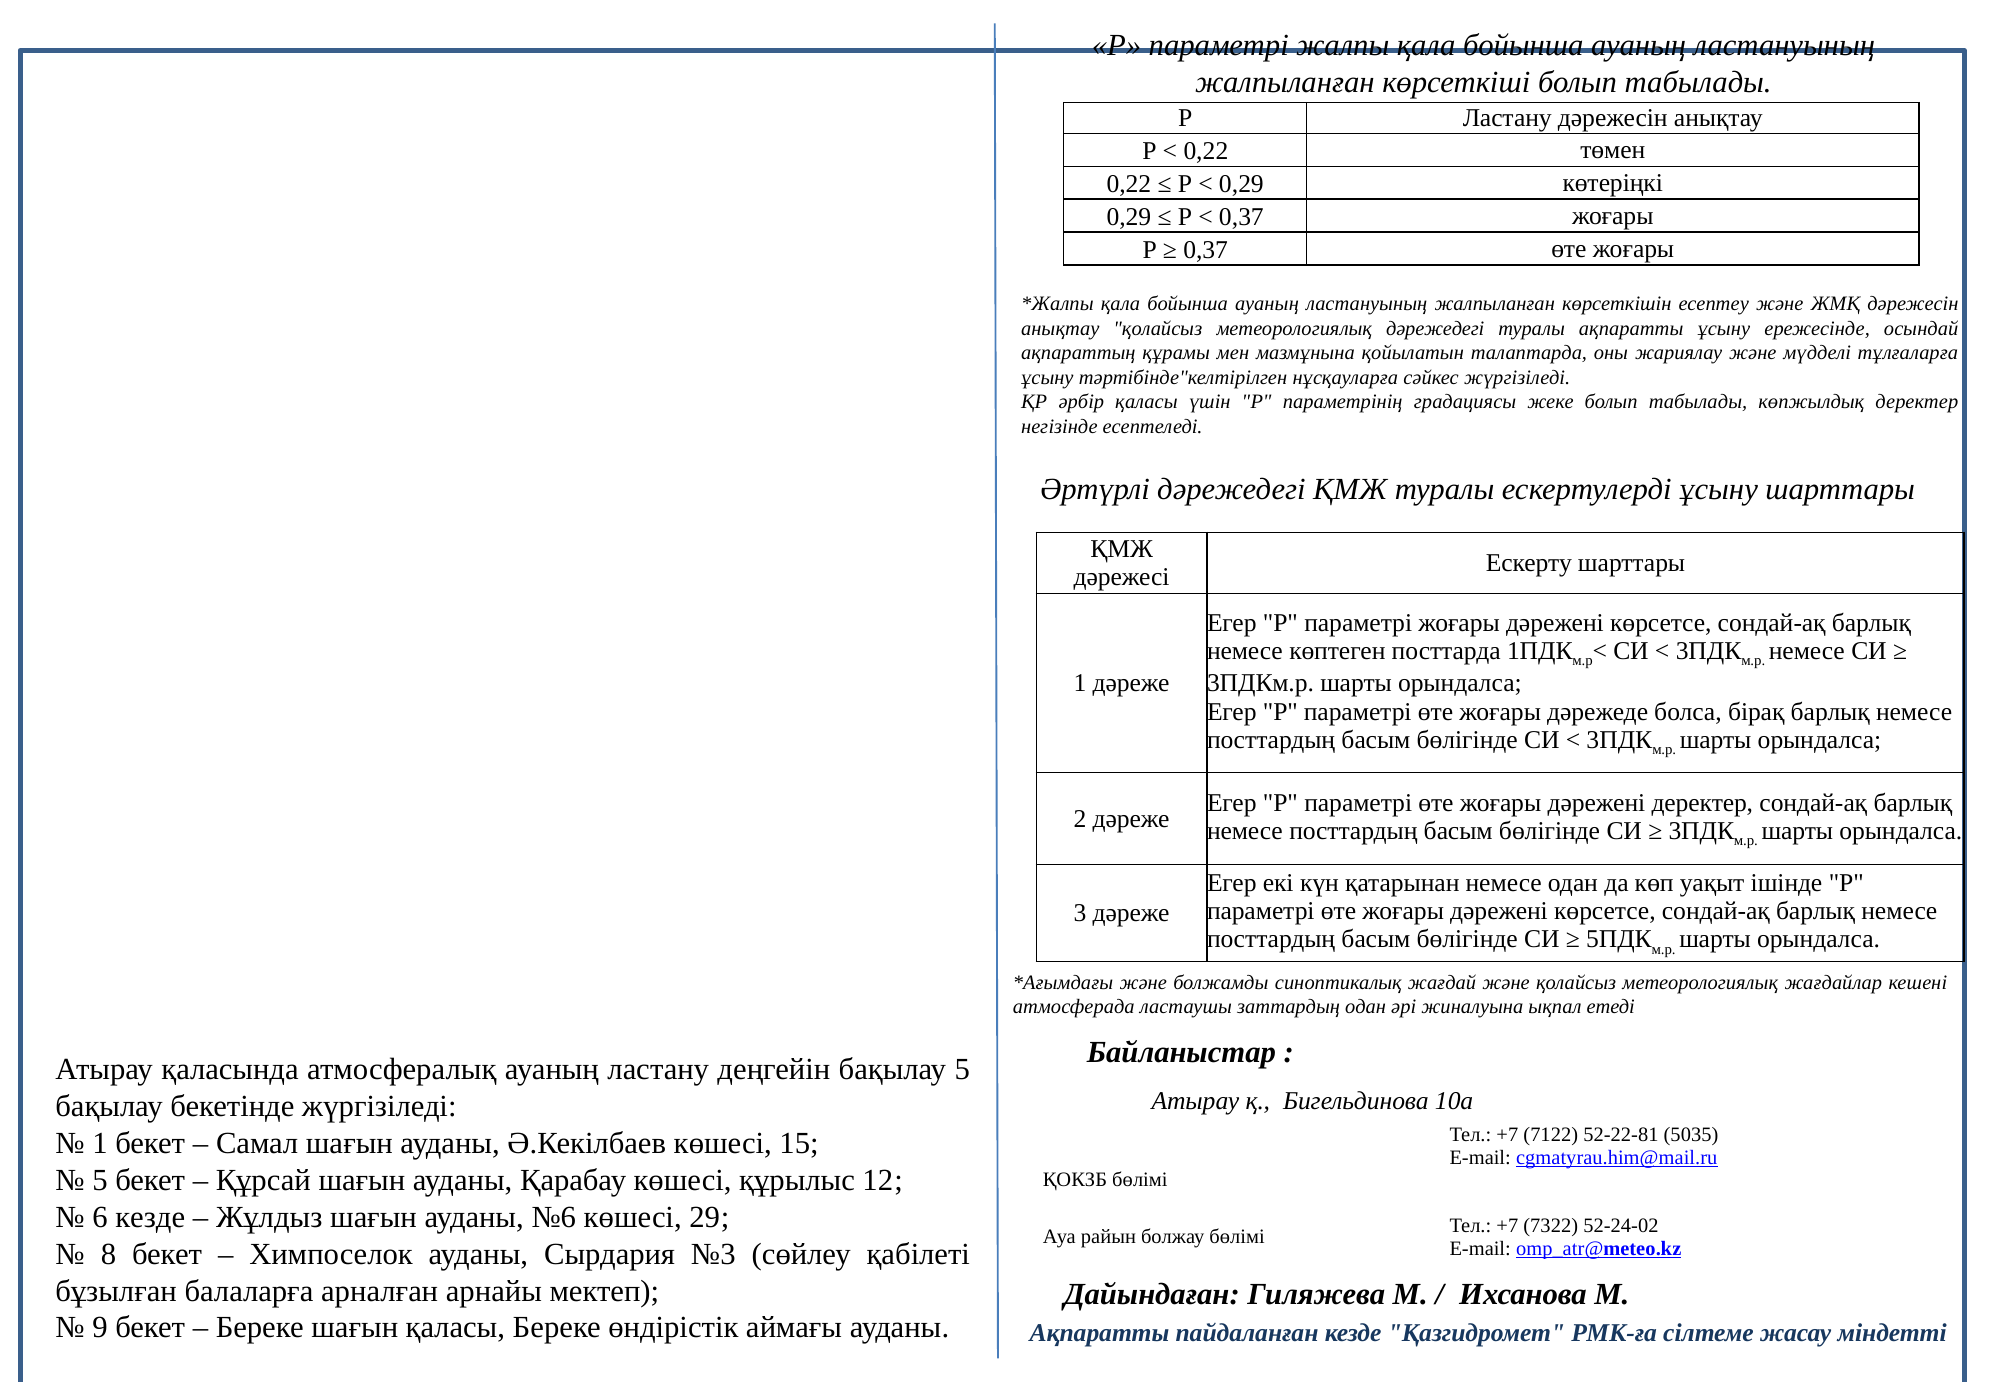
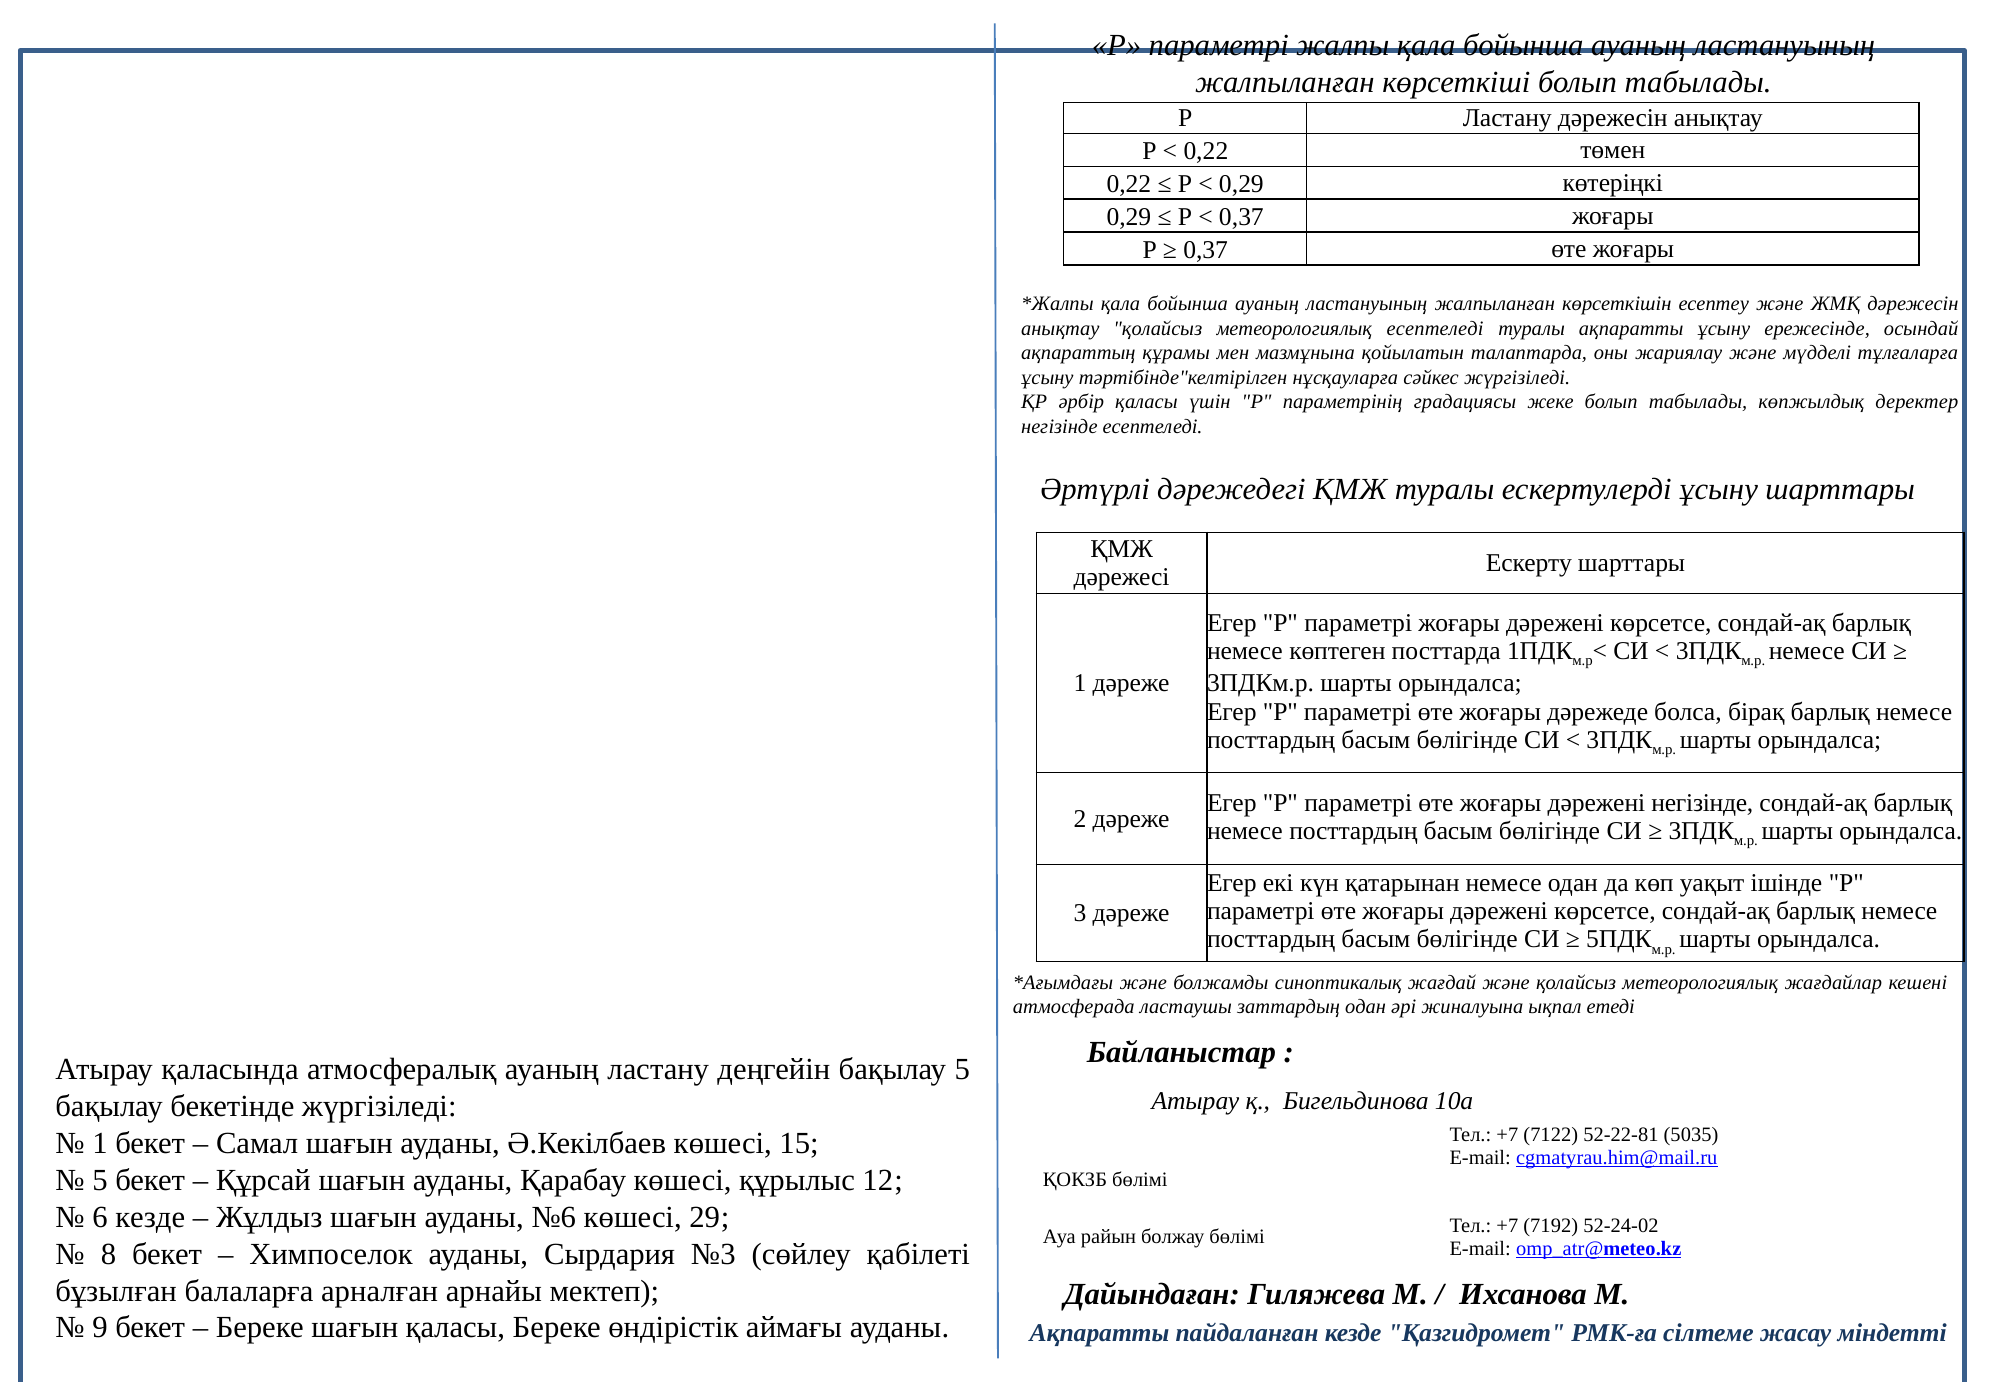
метеорологиялық дәрежедегі: дәрежедегі -> есептеледі (1435, 328)
дәрежені деректер: деректер -> негізінде (1702, 803)
7322: 7322 -> 7192 (1551, 1226)
